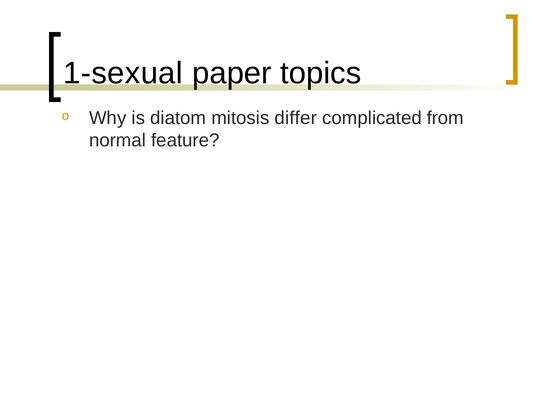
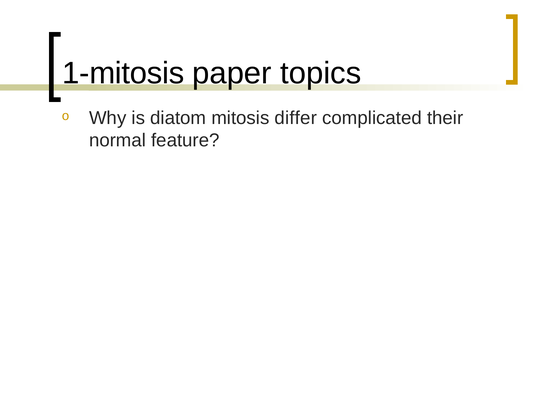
1-sexual: 1-sexual -> 1-mitosis (123, 73)
from: from -> their (445, 118)
